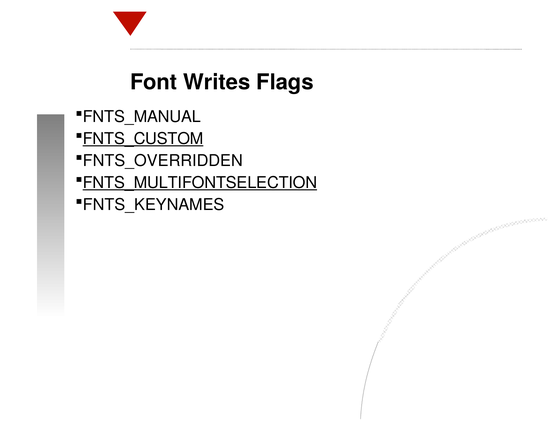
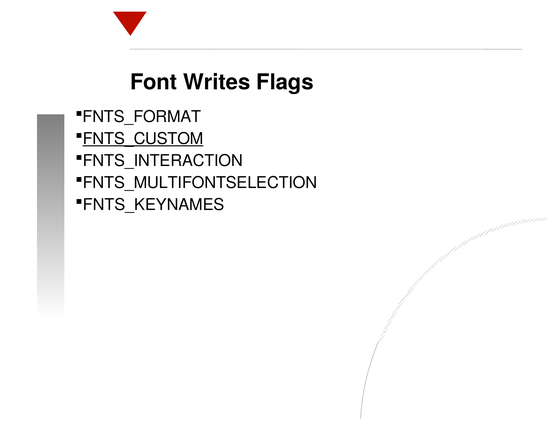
FNTS_MANUAL: FNTS_MANUAL -> FNTS_FORMAT (142, 117)
FNTS_OVERRIDDEN: FNTS_OVERRIDDEN -> FNTS_INTERACTION (163, 161)
FNTS_MULTIFONTSELECTION underline: present -> none (200, 183)
